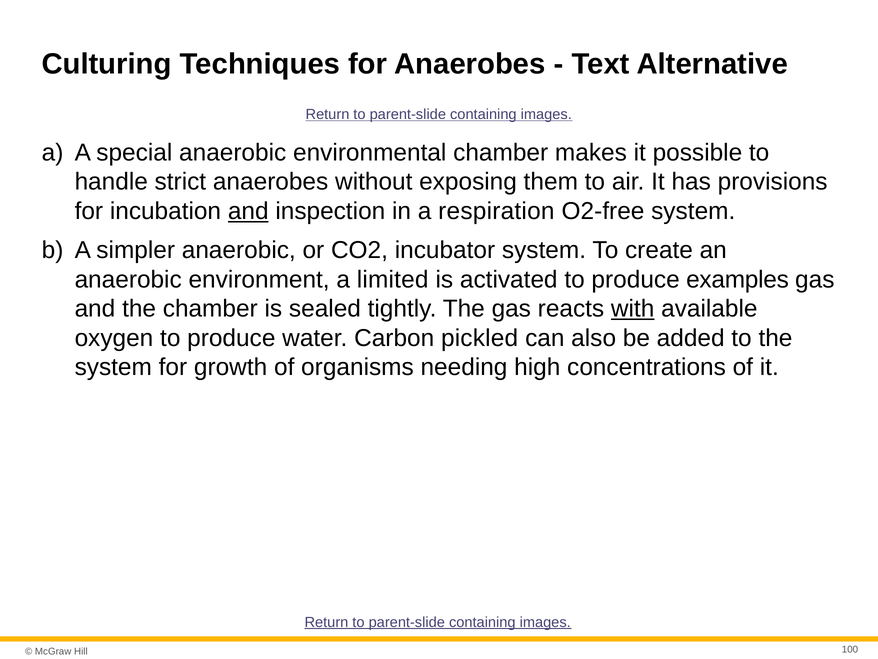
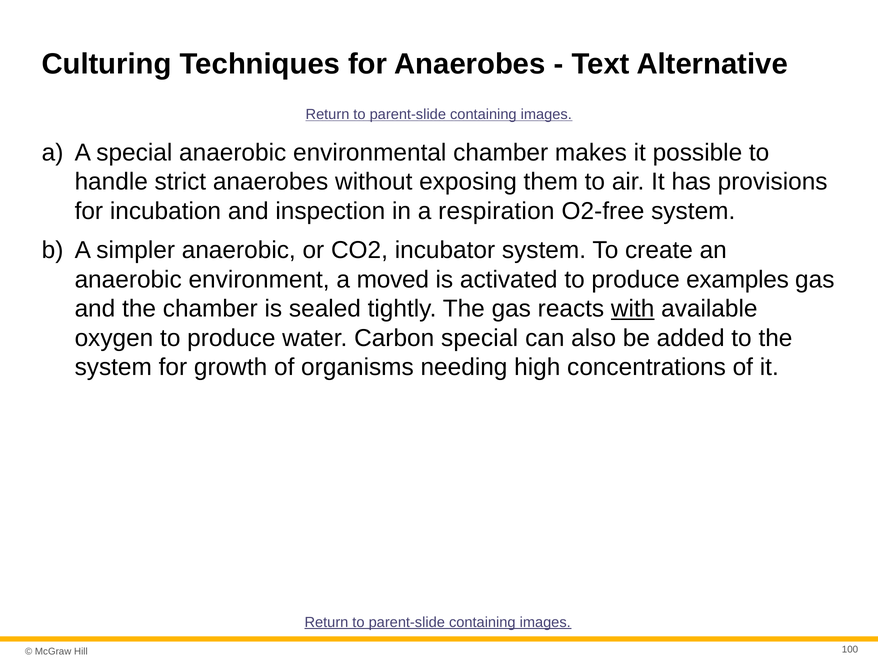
and underline: present -> none (248, 211)
limited: limited -> moved (393, 279)
Carbon pickled: pickled -> special (480, 338)
